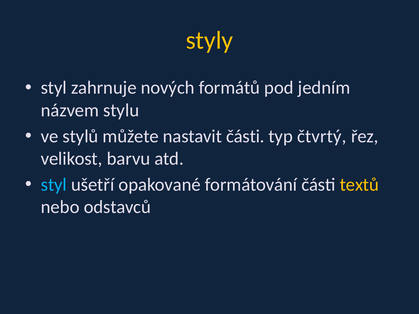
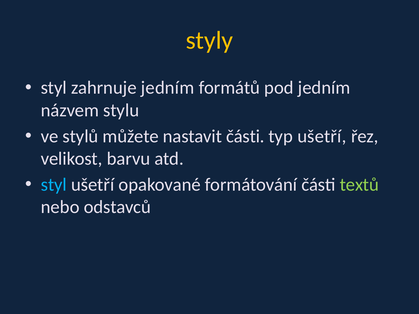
zahrnuje nových: nových -> jedním (168, 88)
typ čtvrtý: čtvrtý -> ušetří (322, 136)
textů colour: yellow -> light green (359, 185)
